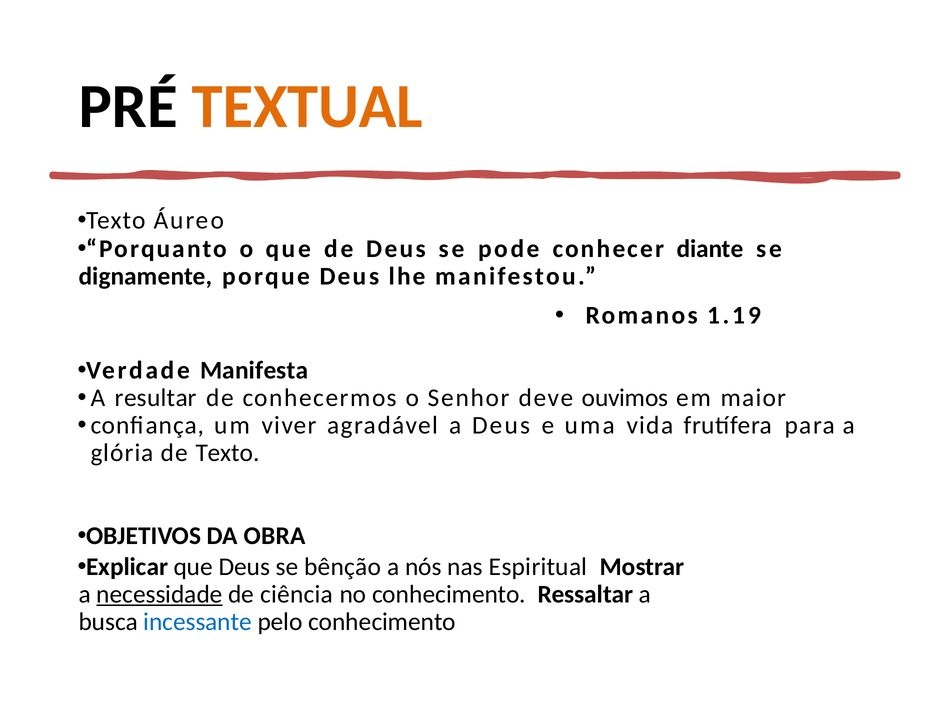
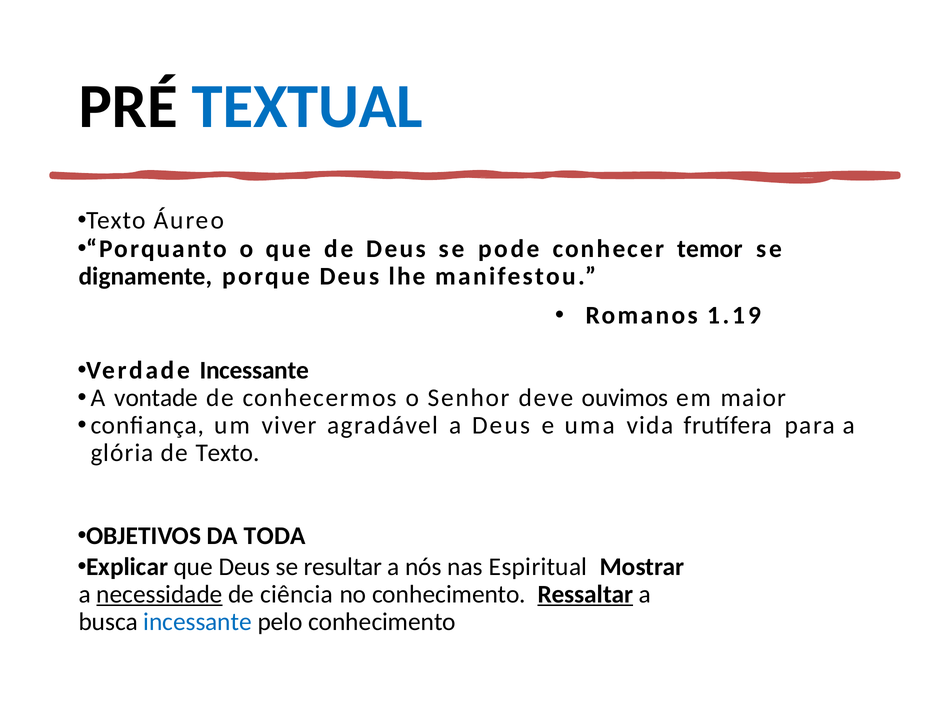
TEXTUAL colour: orange -> blue (307, 106)
diante: diante -> temor (710, 249)
Verdade Manifesta: Manifesta -> Incessante (254, 370)
resultar: resultar -> vontade (156, 398)
OBRA: OBRA -> TODA (275, 536)
bênção: bênção -> resultar (343, 567)
Ressaltar underline: none -> present (585, 594)
